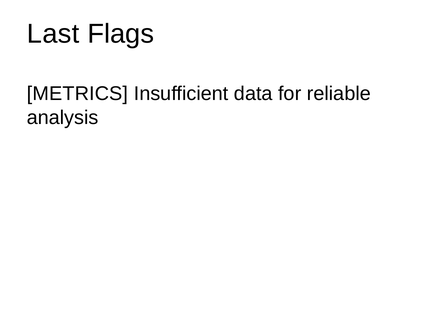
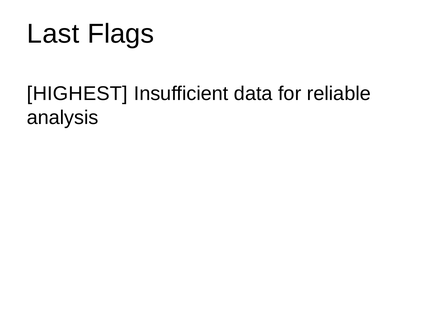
METRICS: METRICS -> HIGHEST (77, 94)
